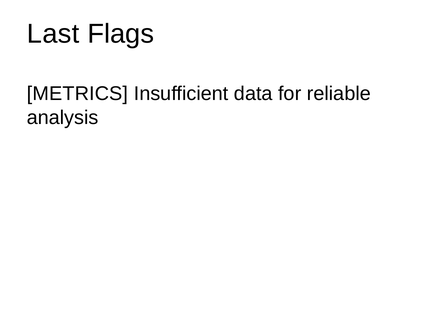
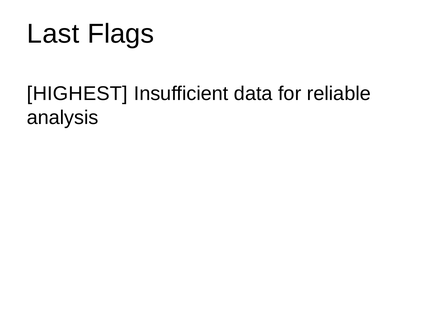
METRICS: METRICS -> HIGHEST (77, 94)
